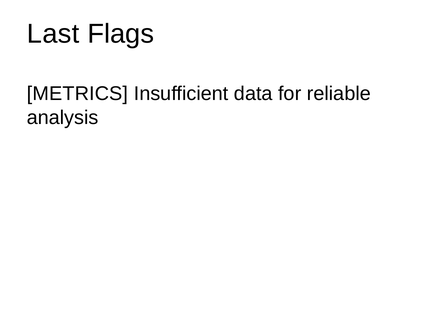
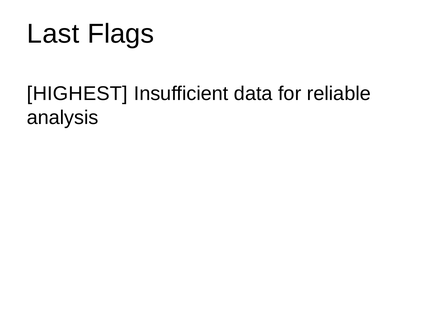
METRICS: METRICS -> HIGHEST (77, 94)
